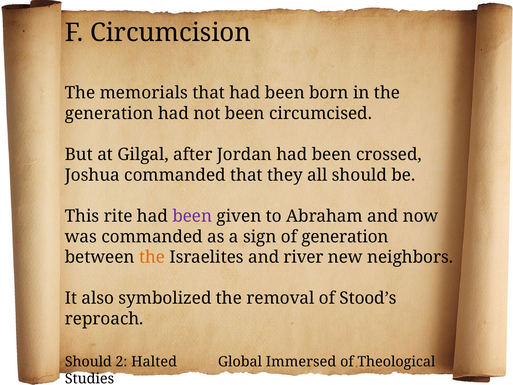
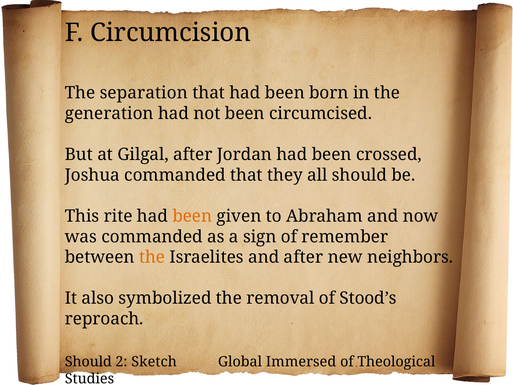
memorials: memorials -> separation (144, 93)
been colour: purple -> orange (192, 216)
of generation: generation -> remember (345, 237)
and river: river -> after (303, 257)
Halted: Halted -> Sketch (154, 362)
